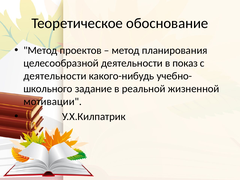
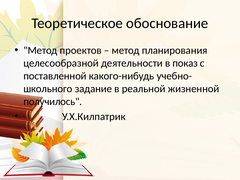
деятельности: деятельности -> поставленной (55, 76)
мотивации: мотивации -> получилось (53, 102)
